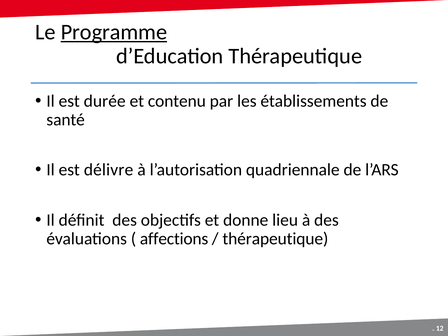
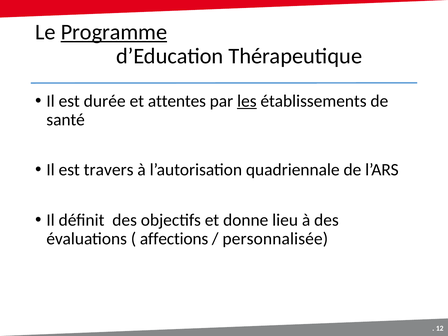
contenu: contenu -> attentes (177, 101)
les underline: none -> present (247, 101)
délivre: délivre -> travers (109, 170)
thérapeutique: thérapeutique -> personnalisée (275, 239)
